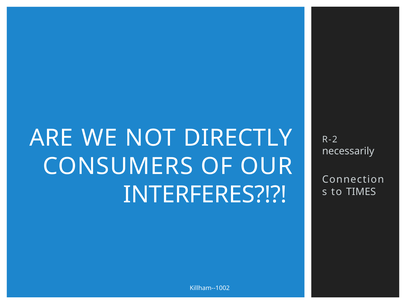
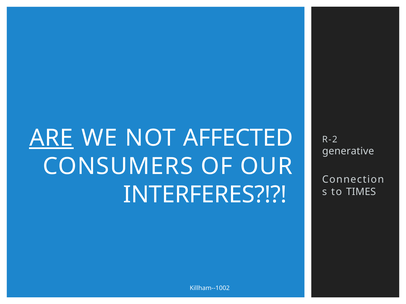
ARE underline: none -> present (51, 138)
DIRECTLY: DIRECTLY -> AFFECTED (238, 138)
necessarily: necessarily -> generative (348, 151)
